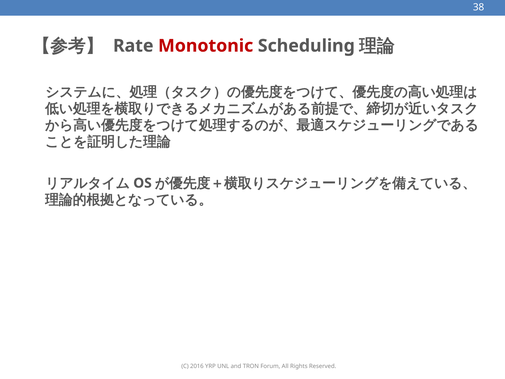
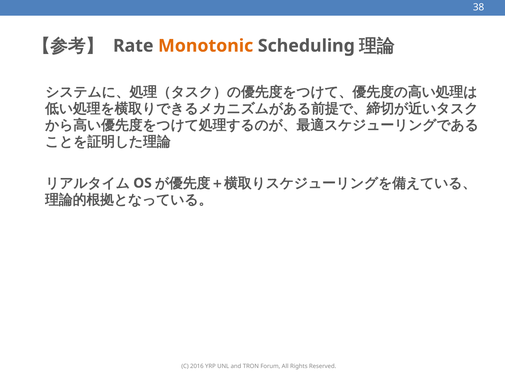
Monotonic colour: red -> orange (206, 46)
